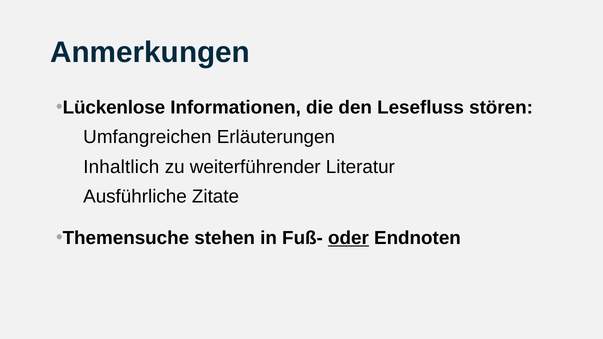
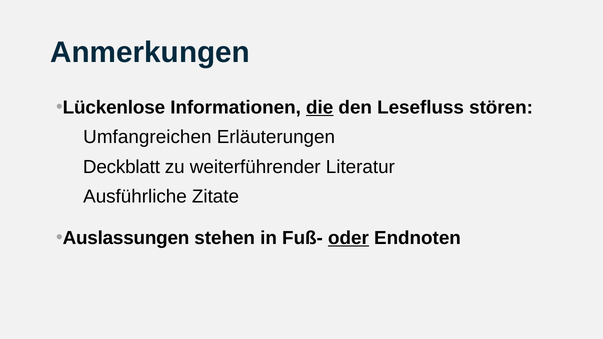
die underline: none -> present (320, 108)
Inhaltlich: Inhaltlich -> Deckblatt (121, 167)
Themensuche: Themensuche -> Auslassungen (126, 238)
